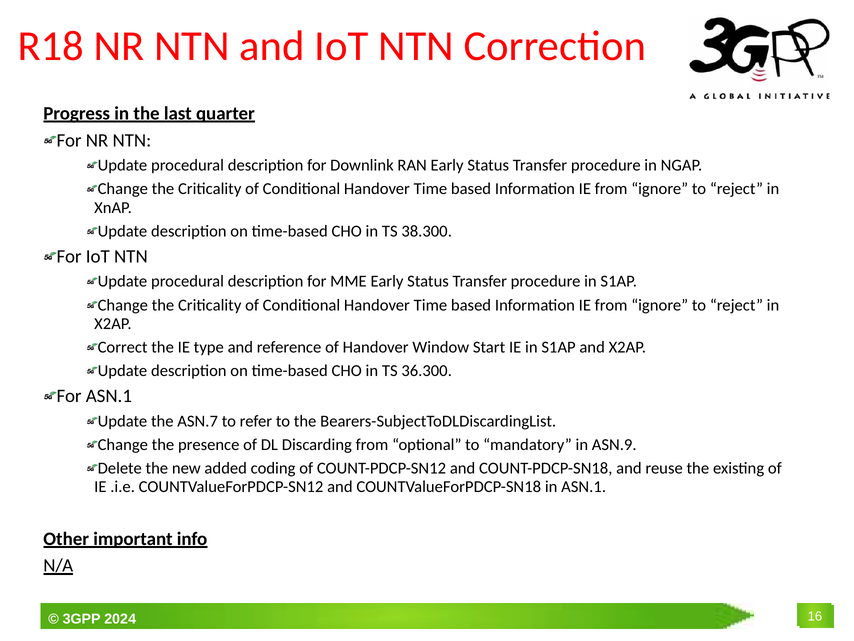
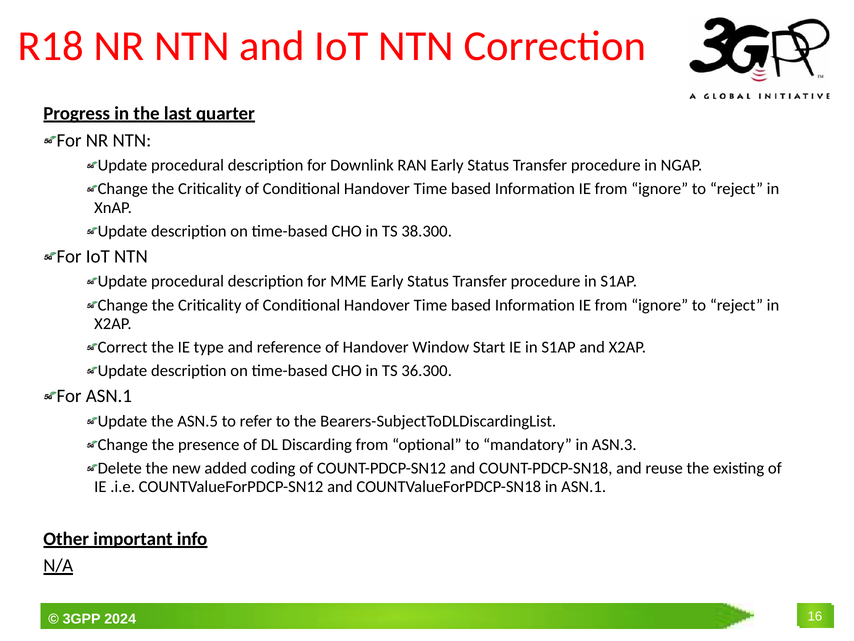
ASN.7: ASN.7 -> ASN.5 (198, 421)
ASN.9: ASN.9 -> ASN.3 (614, 444)
